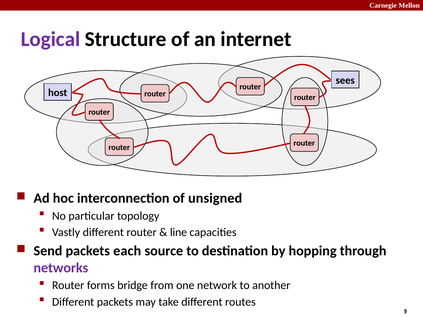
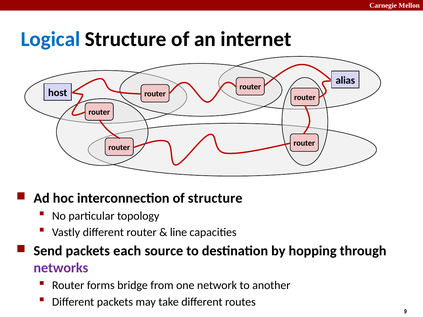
Logical colour: purple -> blue (51, 39)
sees: sees -> alias (345, 80)
of unsigned: unsigned -> structure (215, 198)
